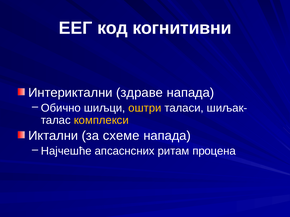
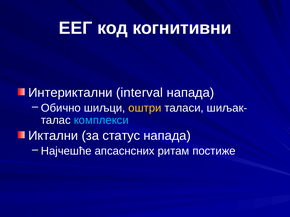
здраве: здраве -> interval (140, 93)
комплекси colour: yellow -> light blue (101, 120)
схеме: схеме -> статус (121, 136)
процена: процена -> постиже (214, 151)
